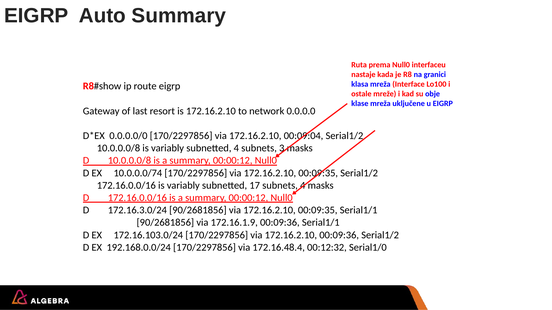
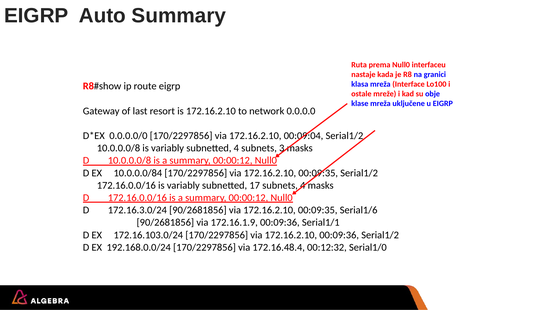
10.0.0.0/74: 10.0.0.0/74 -> 10.0.0.0/84 (138, 173)
00:09:35 Serial1/1: Serial1/1 -> Serial1/6 (359, 211)
